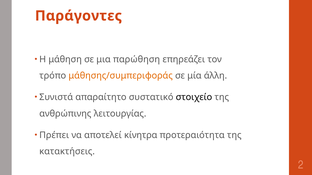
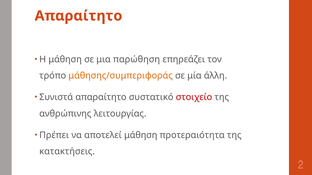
Παράγοντες: Παράγοντες -> Απαραίτητο (78, 16)
στοιχείο colour: black -> red (194, 98)
αποτελεί κίνητρα: κίνητρα -> μάθηση (141, 135)
